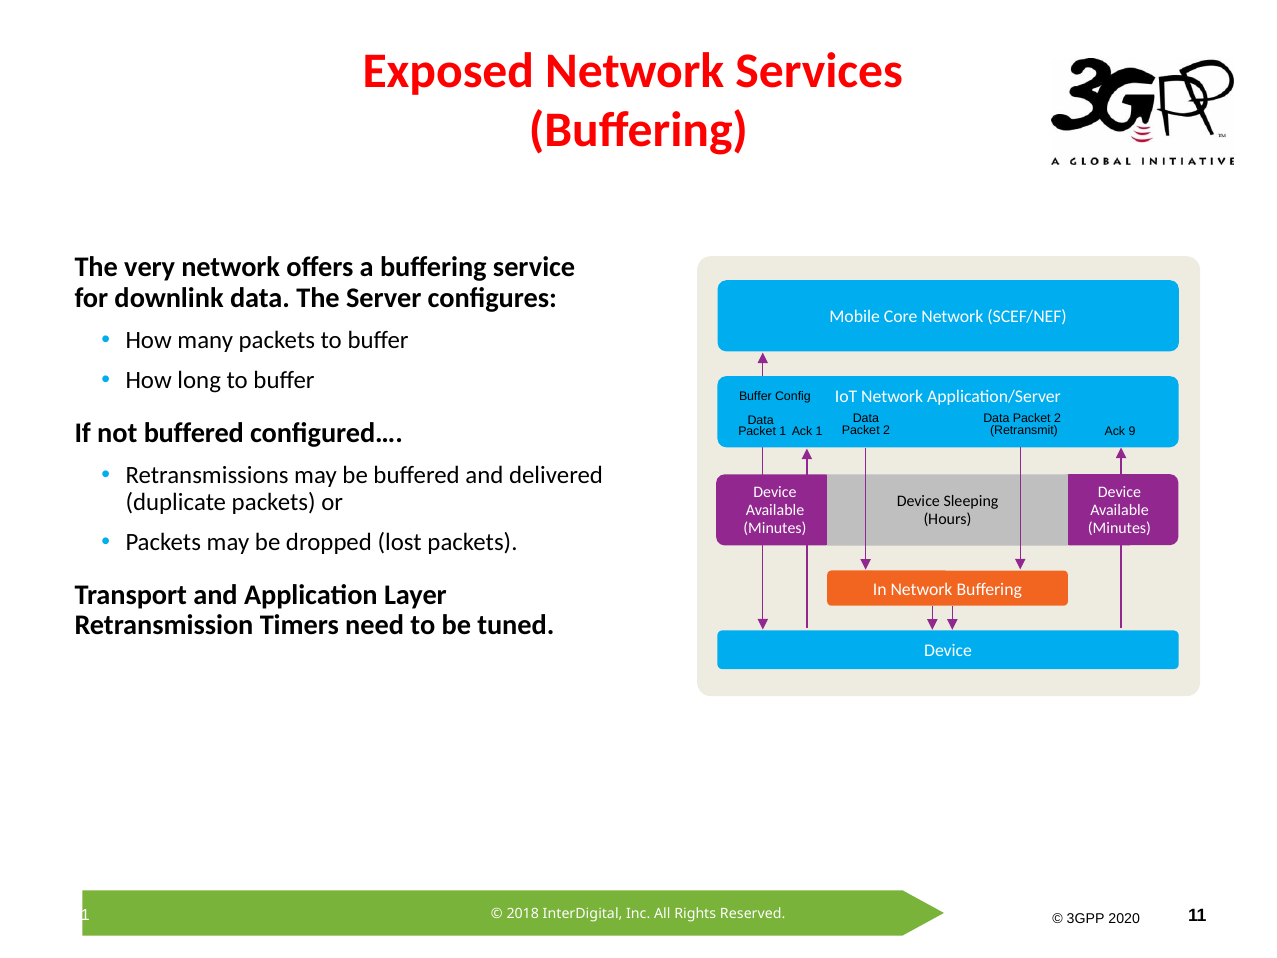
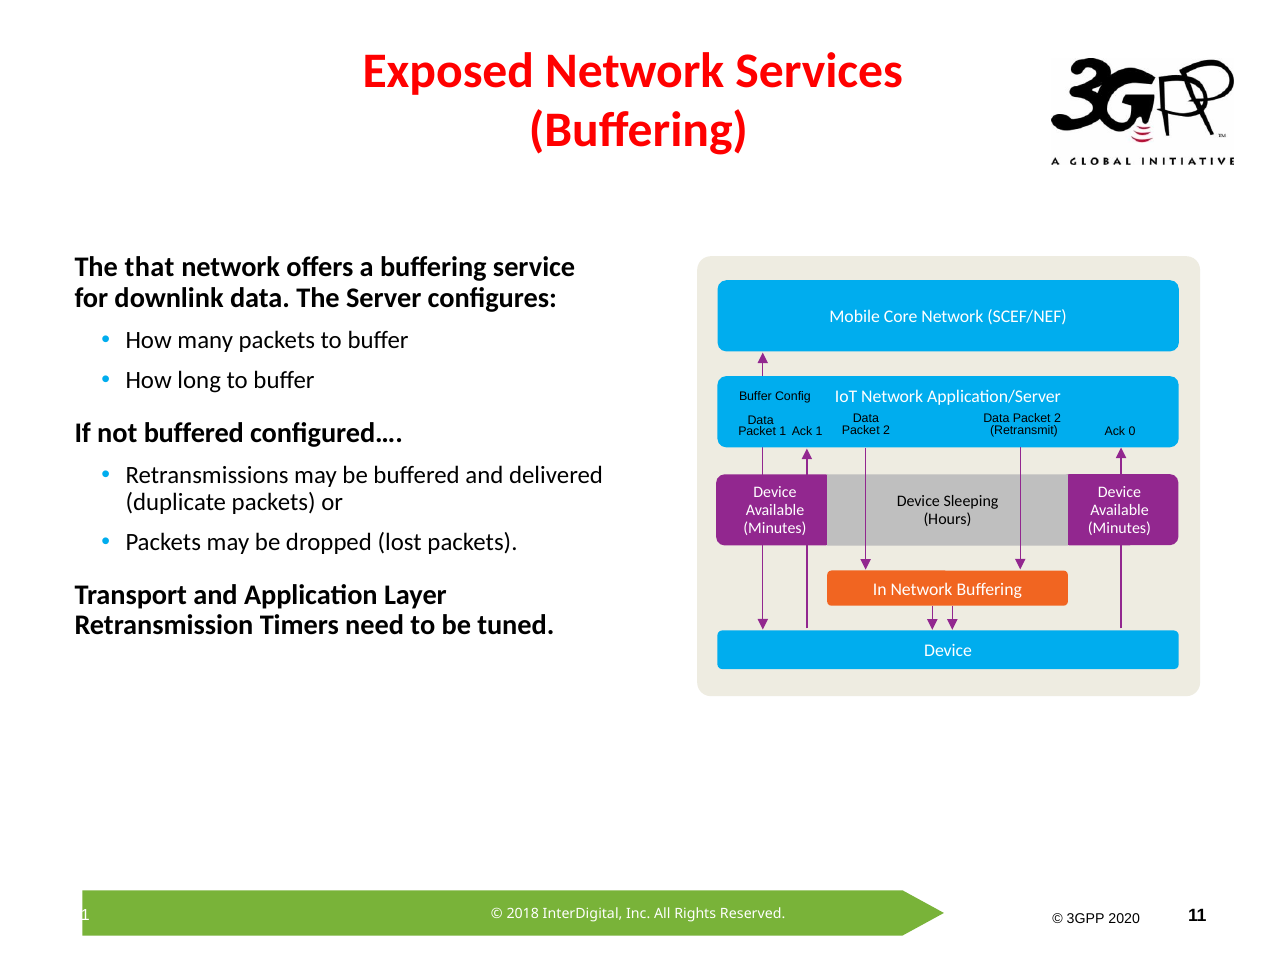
very: very -> that (150, 268)
9: 9 -> 0 (1132, 431)
